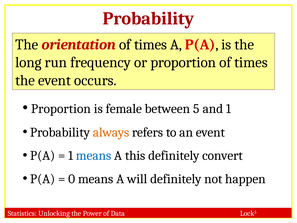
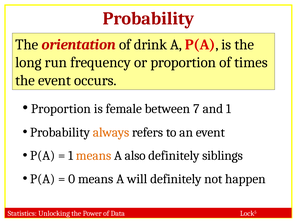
times: times -> drink (150, 45)
5: 5 -> 7 (196, 109)
means colour: blue -> orange (94, 155)
this: this -> also (135, 155)
convert: convert -> siblings (223, 155)
